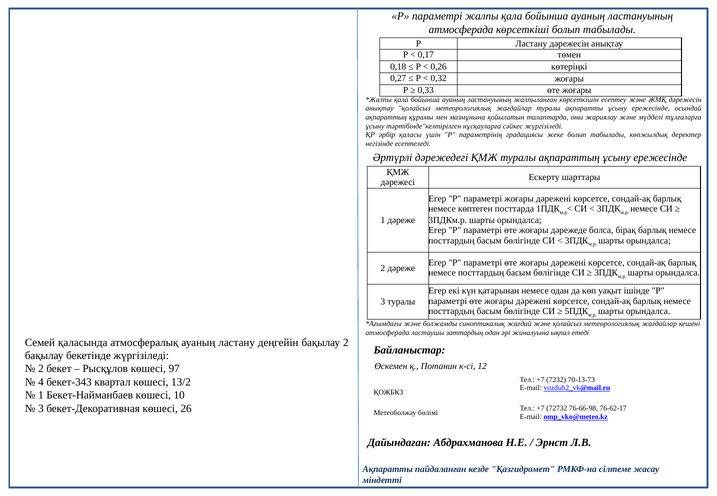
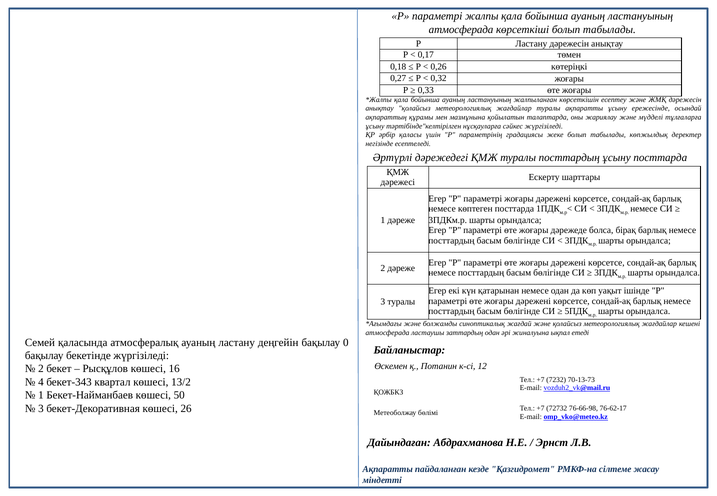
туралы ақпараттың: ақпараттың -> посттардың (569, 158)
ережесінде: ережесінде -> посттарда (660, 158)
бақылау 2: 2 -> 0 (346, 343)
97: 97 -> 16 (174, 369)
10: 10 -> 50 (179, 396)
